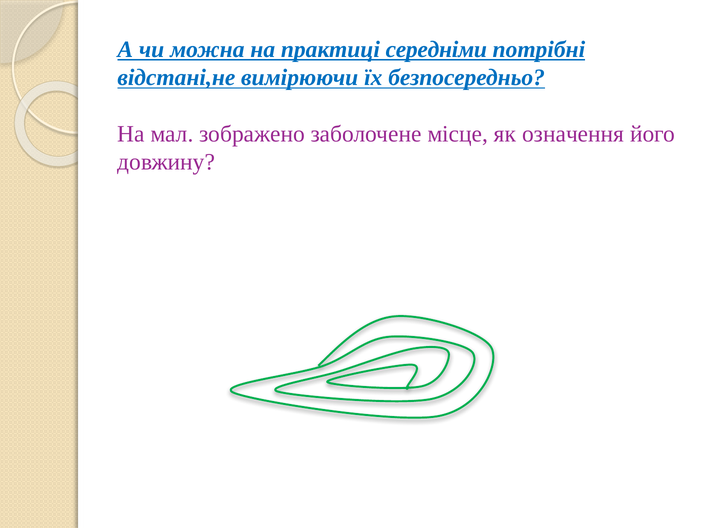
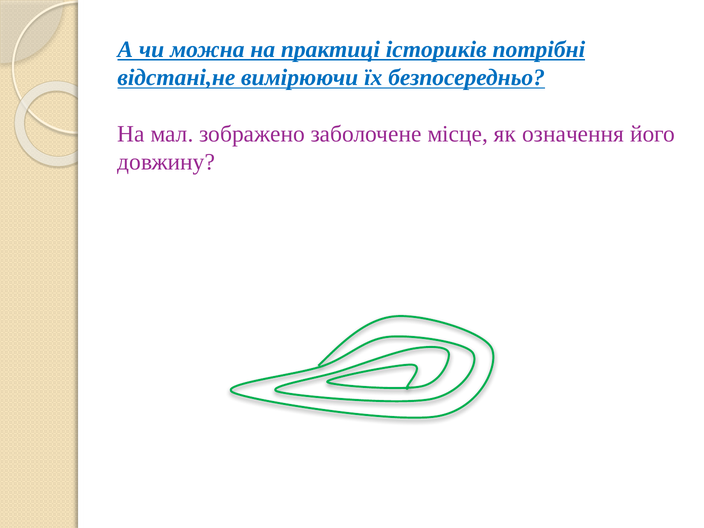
середніми: середніми -> істориків (436, 49)
